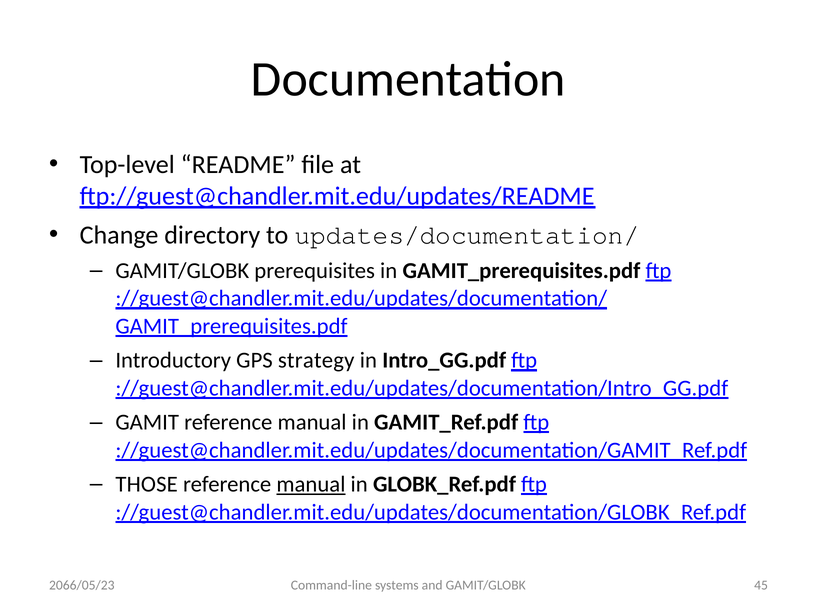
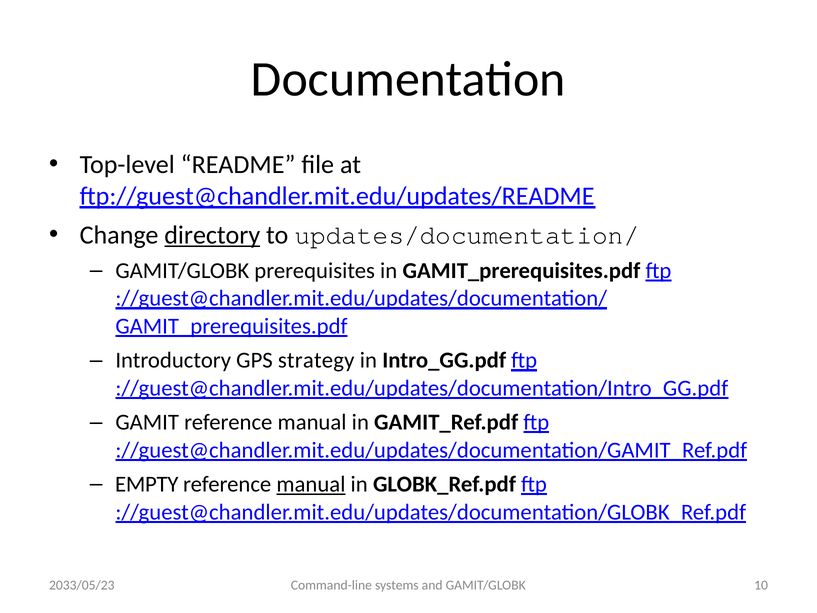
directory underline: none -> present (212, 235)
THOSE: THOSE -> EMPTY (147, 484)
45: 45 -> 10 (761, 585)
2066/05/23: 2066/05/23 -> 2033/05/23 (82, 585)
